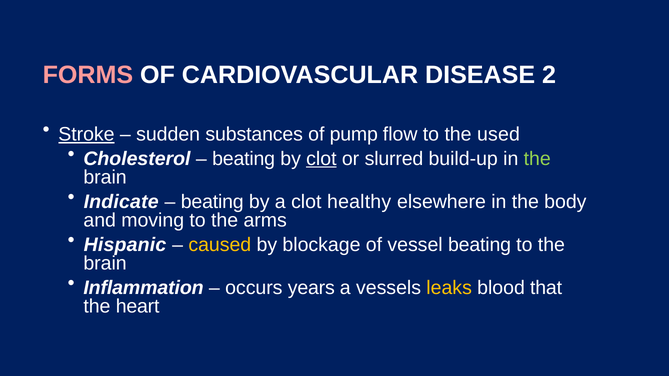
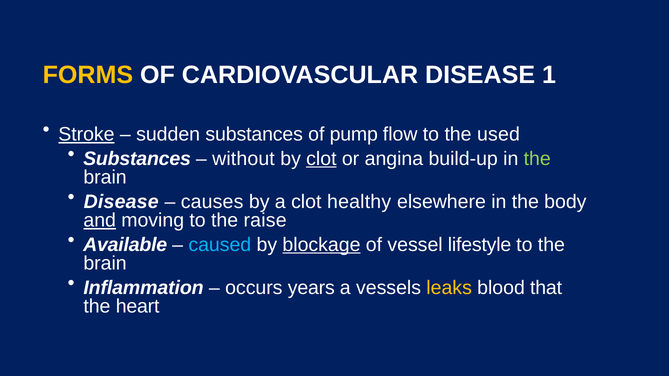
FORMS colour: pink -> yellow (88, 75)
2: 2 -> 1 (549, 75)
Cholesterol: Cholesterol -> Substances (137, 159)
beating: beating -> without (243, 159)
slurred: slurred -> angina (394, 159)
Indicate: Indicate -> Disease (121, 202)
beating: beating -> causes (212, 202)
and underline: none -> present (100, 221)
arms: arms -> raise (265, 221)
Hispanic: Hispanic -> Available (125, 245)
caused colour: yellow -> light blue (220, 245)
blockage underline: none -> present (322, 245)
vessel beating: beating -> lifestyle (480, 245)
